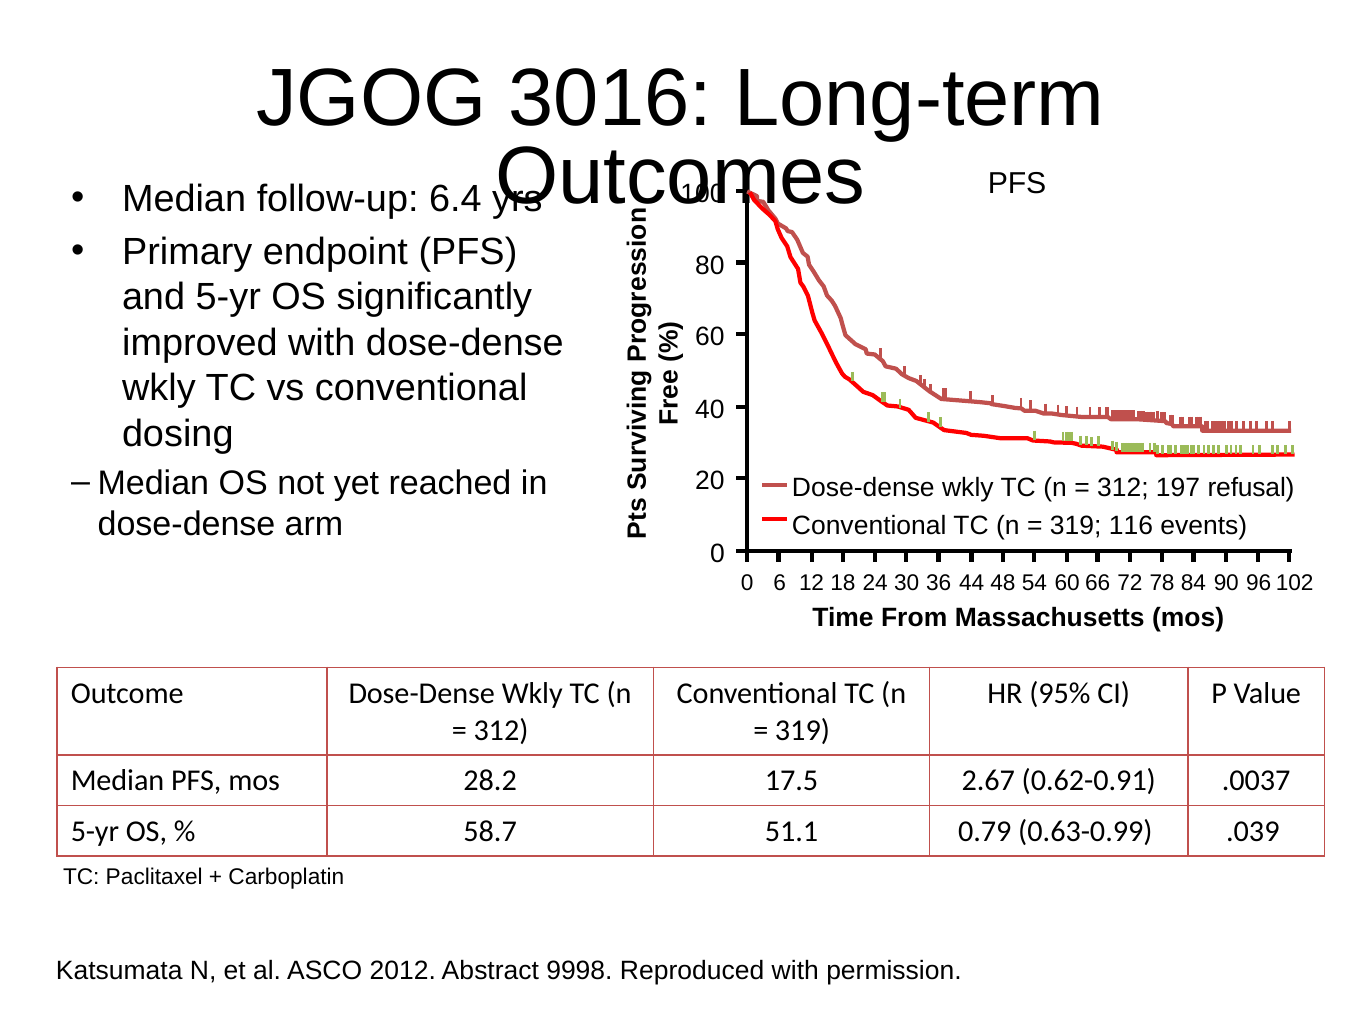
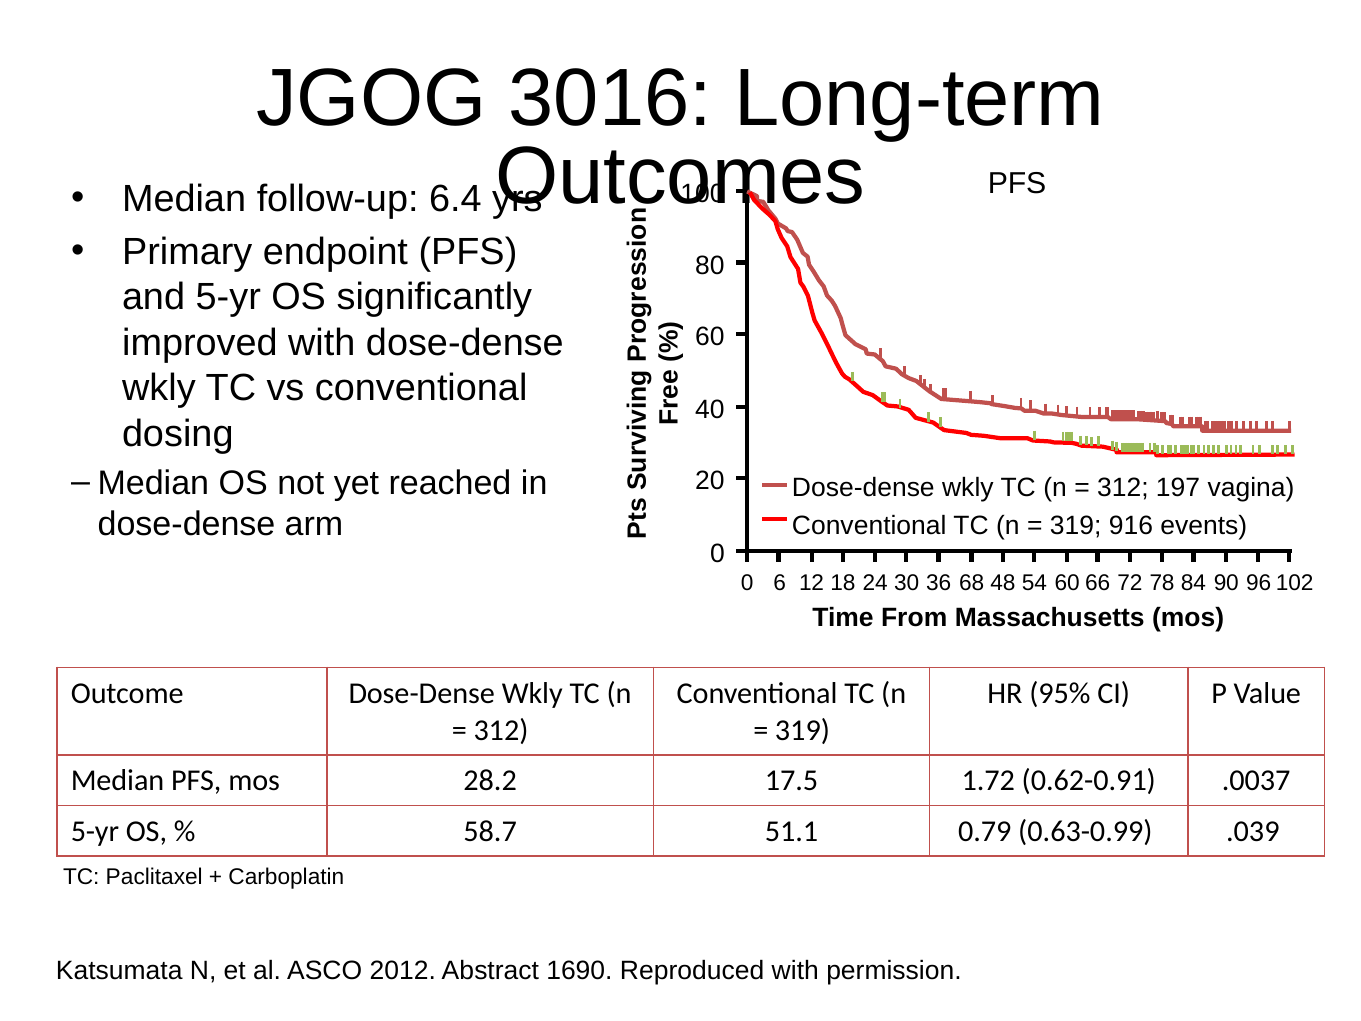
refusal: refusal -> vagina (1251, 488)
116: 116 -> 916 (1131, 525)
44: 44 -> 68 (972, 583)
2.67: 2.67 -> 1.72 (988, 780)
9998: 9998 -> 1690 (579, 971)
